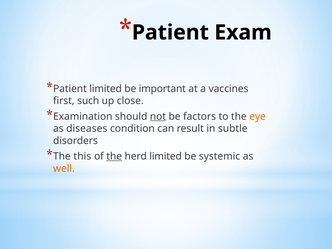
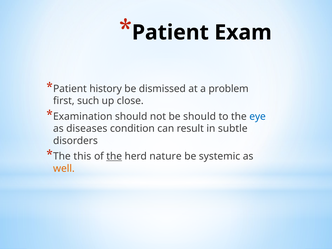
Patient limited: limited -> history (106, 89)
important: important -> dismissed (162, 89)
vaccines: vaccines -> problem (229, 89)
not underline: present -> none (158, 116)
be factors: factors -> should (200, 116)
eye colour: orange -> blue (258, 116)
herd limited: limited -> nature (166, 156)
